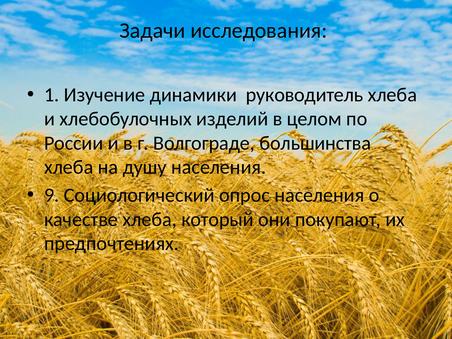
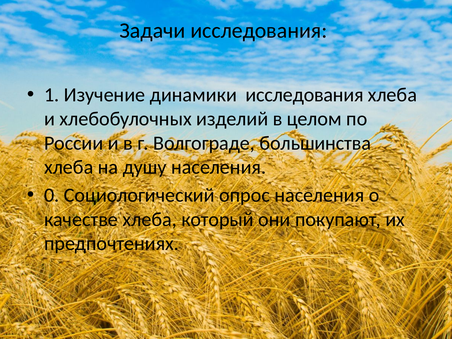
динамики руководитель: руководитель -> исследования (305, 95)
9: 9 -> 0 (52, 195)
